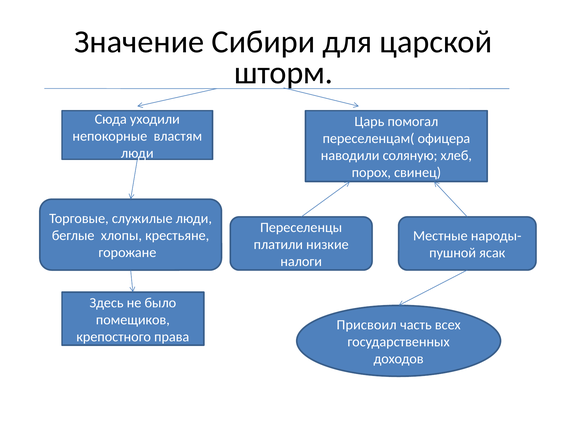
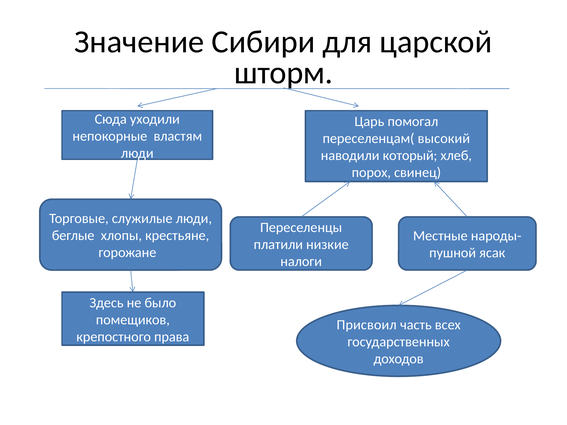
офицера: офицера -> высокий (444, 139)
соляную: соляную -> который (410, 156)
